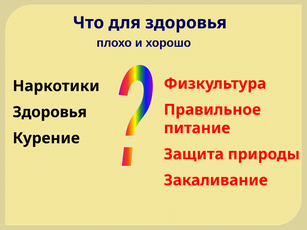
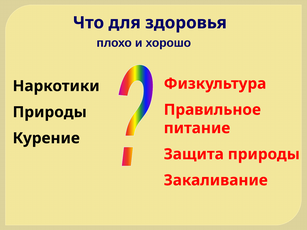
Здоровья: Здоровья -> Природы (50, 112)
